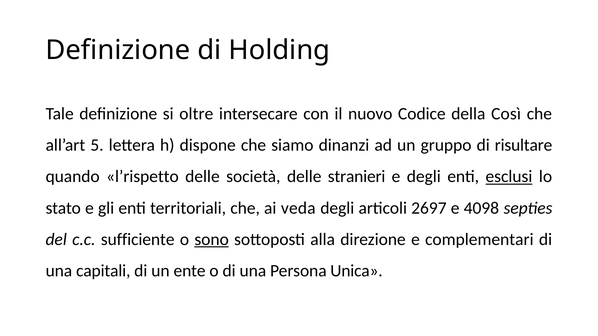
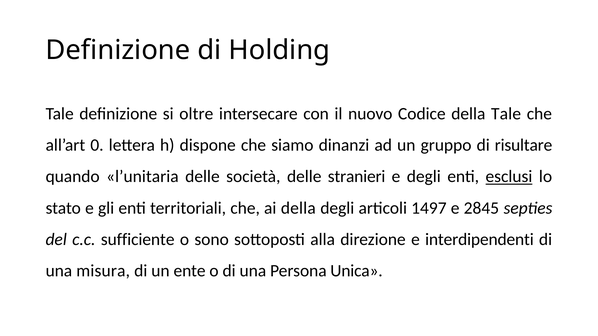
della Così: Così -> Tale (506, 114)
5: 5 -> 0 (97, 145)
l’rispetto: l’rispetto -> l’unitaria (142, 177)
ai veda: veda -> della (298, 208)
2697: 2697 -> 1497 (429, 208)
4098: 4098 -> 2845 (481, 208)
sono underline: present -> none (212, 240)
complementari: complementari -> interdipendenti (479, 240)
capitali: capitali -> misura (103, 271)
